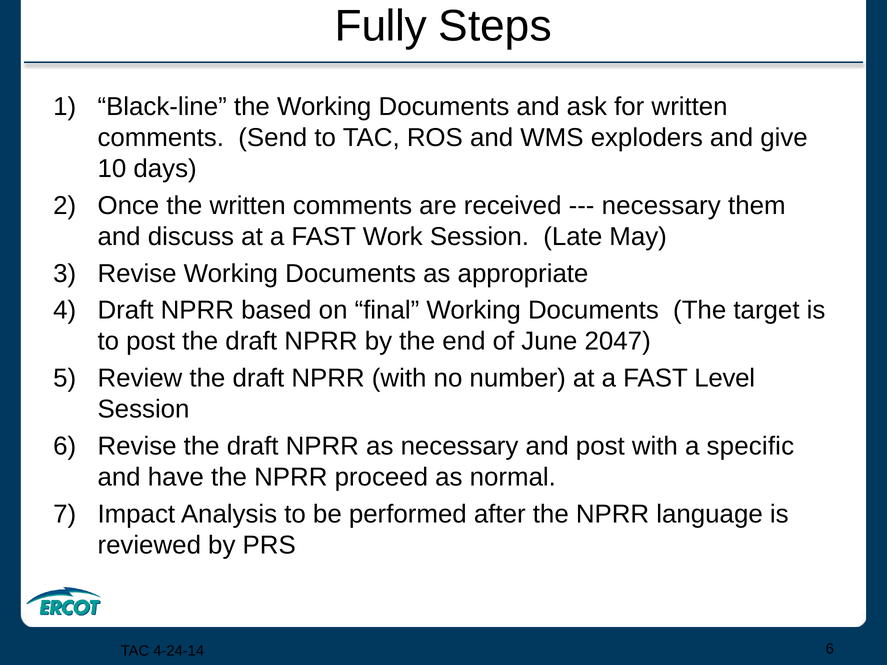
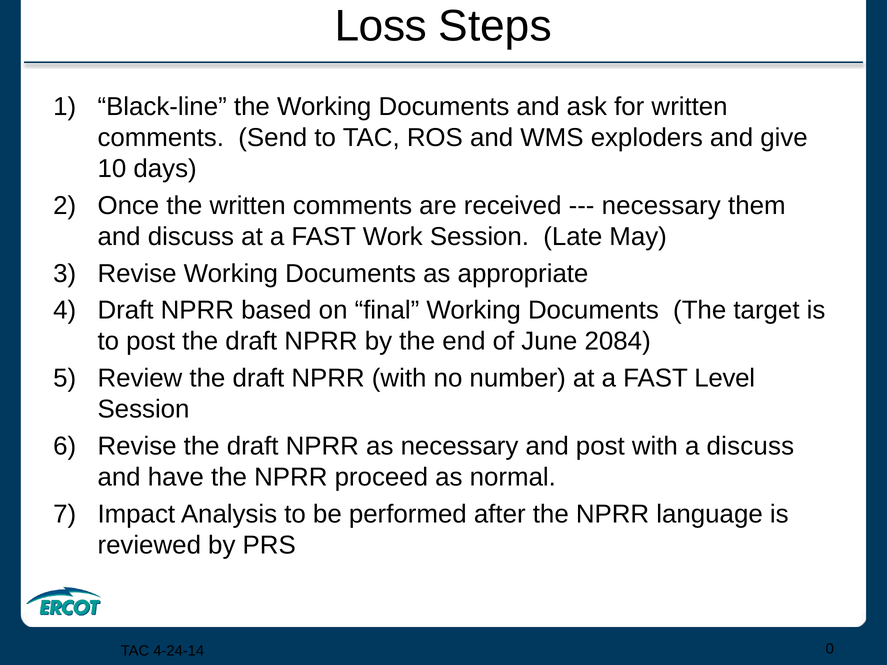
Fully: Fully -> Loss (381, 26)
2047: 2047 -> 2084 (618, 342)
a specific: specific -> discuss (750, 447)
4-24-14 6: 6 -> 0 (830, 649)
